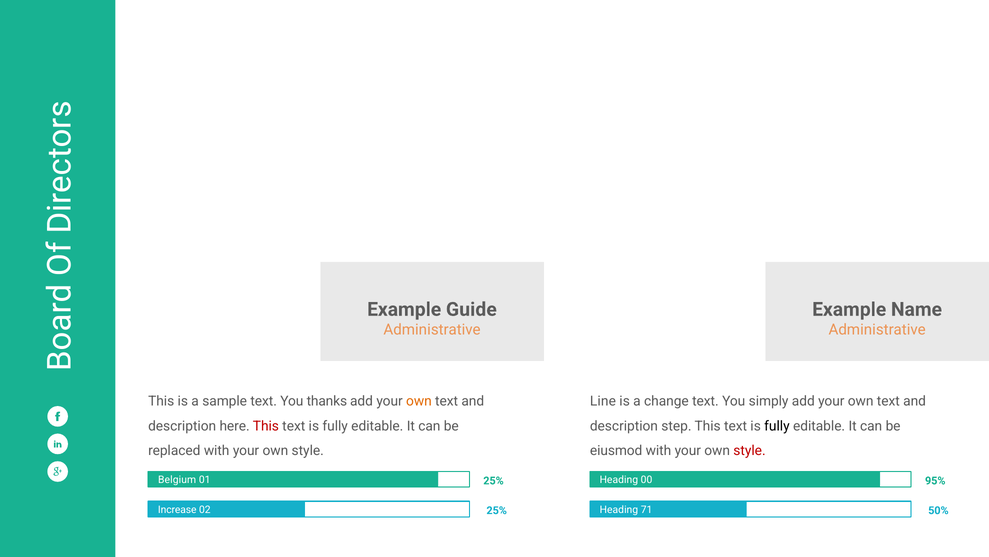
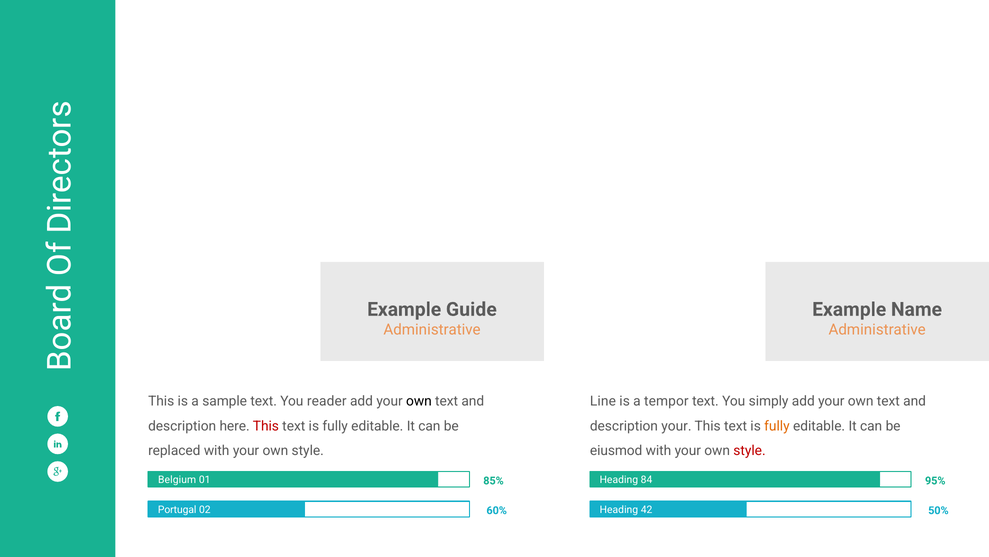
thanks: thanks -> reader (327, 401)
own colour: orange -> black (419, 401)
change: change -> tempor (666, 401)
description step: step -> your (676, 426)
fully colour: black -> orange (777, 426)
01 25%: 25% -> 85% (493, 480)
00: 00 -> 84 (647, 479)
Increase: Increase -> Portugal (177, 509)
02 25%: 25% -> 60% (497, 510)
71: 71 -> 42 (647, 509)
